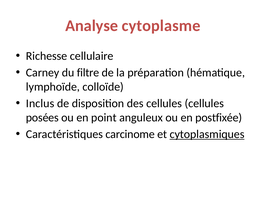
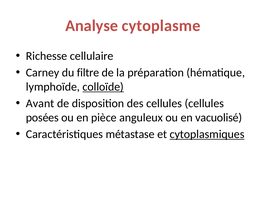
colloïde underline: none -> present (103, 87)
Inclus: Inclus -> Avant (40, 103)
point: point -> pièce (104, 117)
postfixée: postfixée -> vacuolisé (219, 117)
carcinome: carcinome -> métastase (130, 134)
